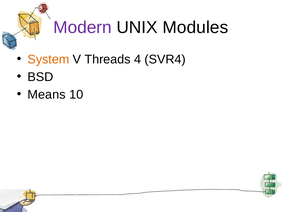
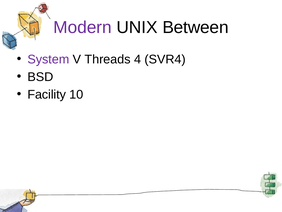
Modules: Modules -> Between (195, 27)
System colour: orange -> purple (48, 59)
Means: Means -> Facility (47, 94)
